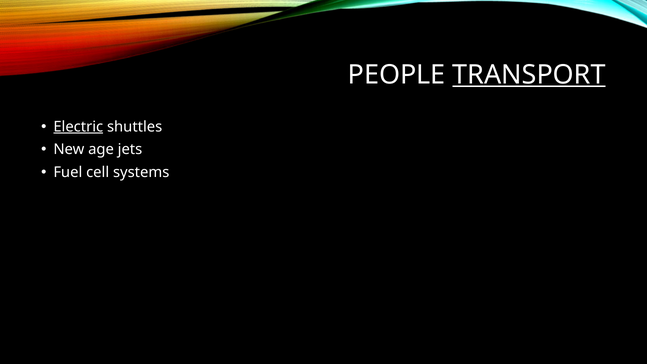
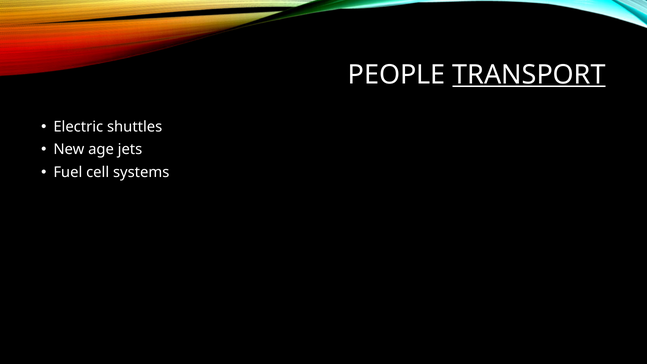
Electric underline: present -> none (78, 127)
